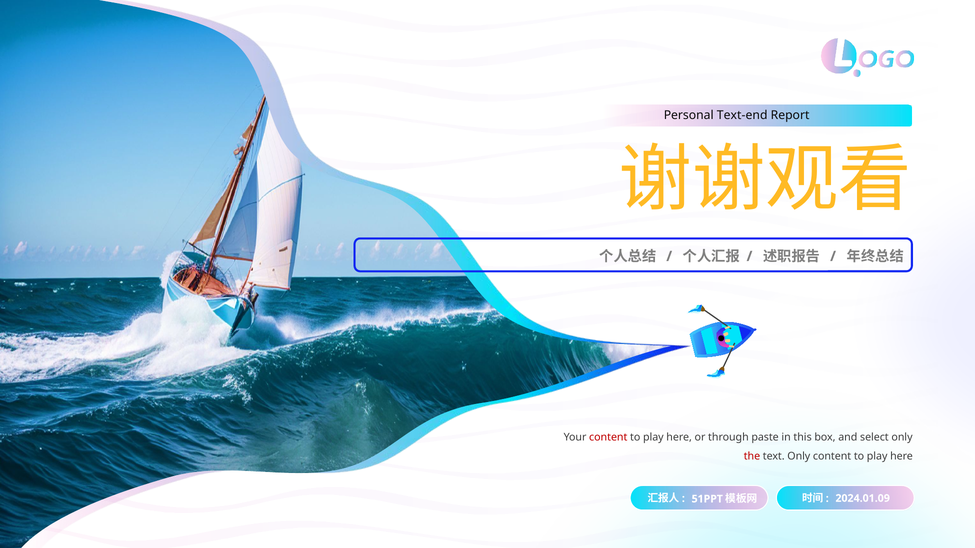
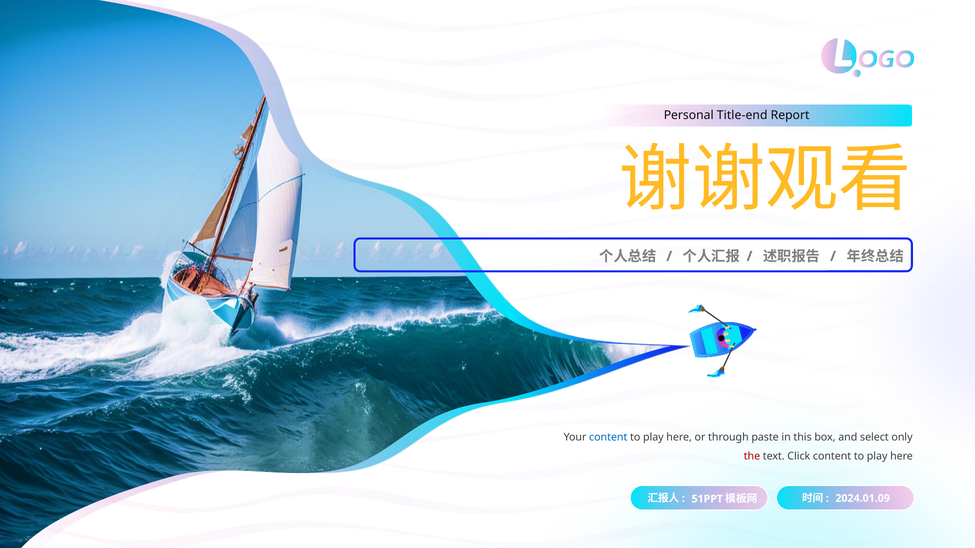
Text-end: Text-end -> Title-end (742, 115)
content colour: red -> blue (608, 437)
text Only: Only -> Click (799, 457)
